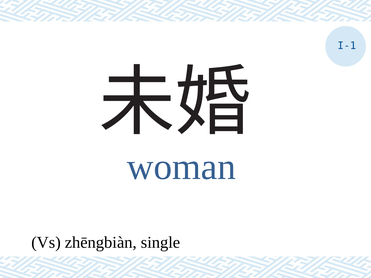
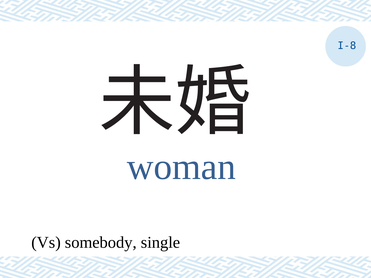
I-1: I-1 -> I-8 (347, 46)
zhēngbiàn: zhēngbiàn -> somebody (101, 243)
